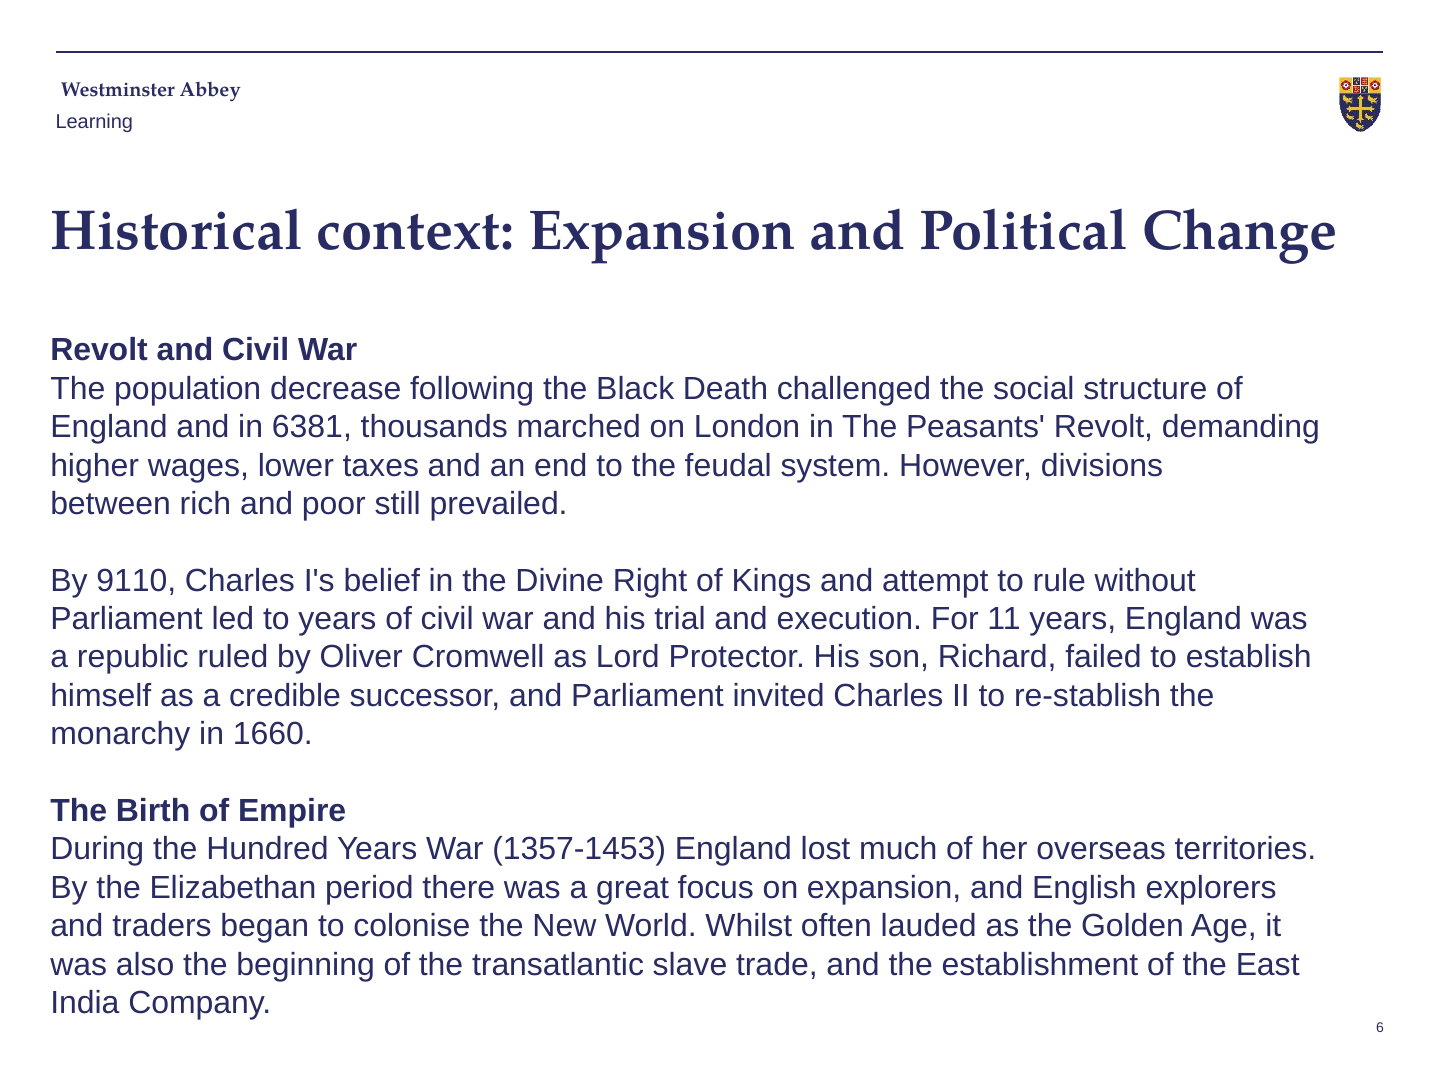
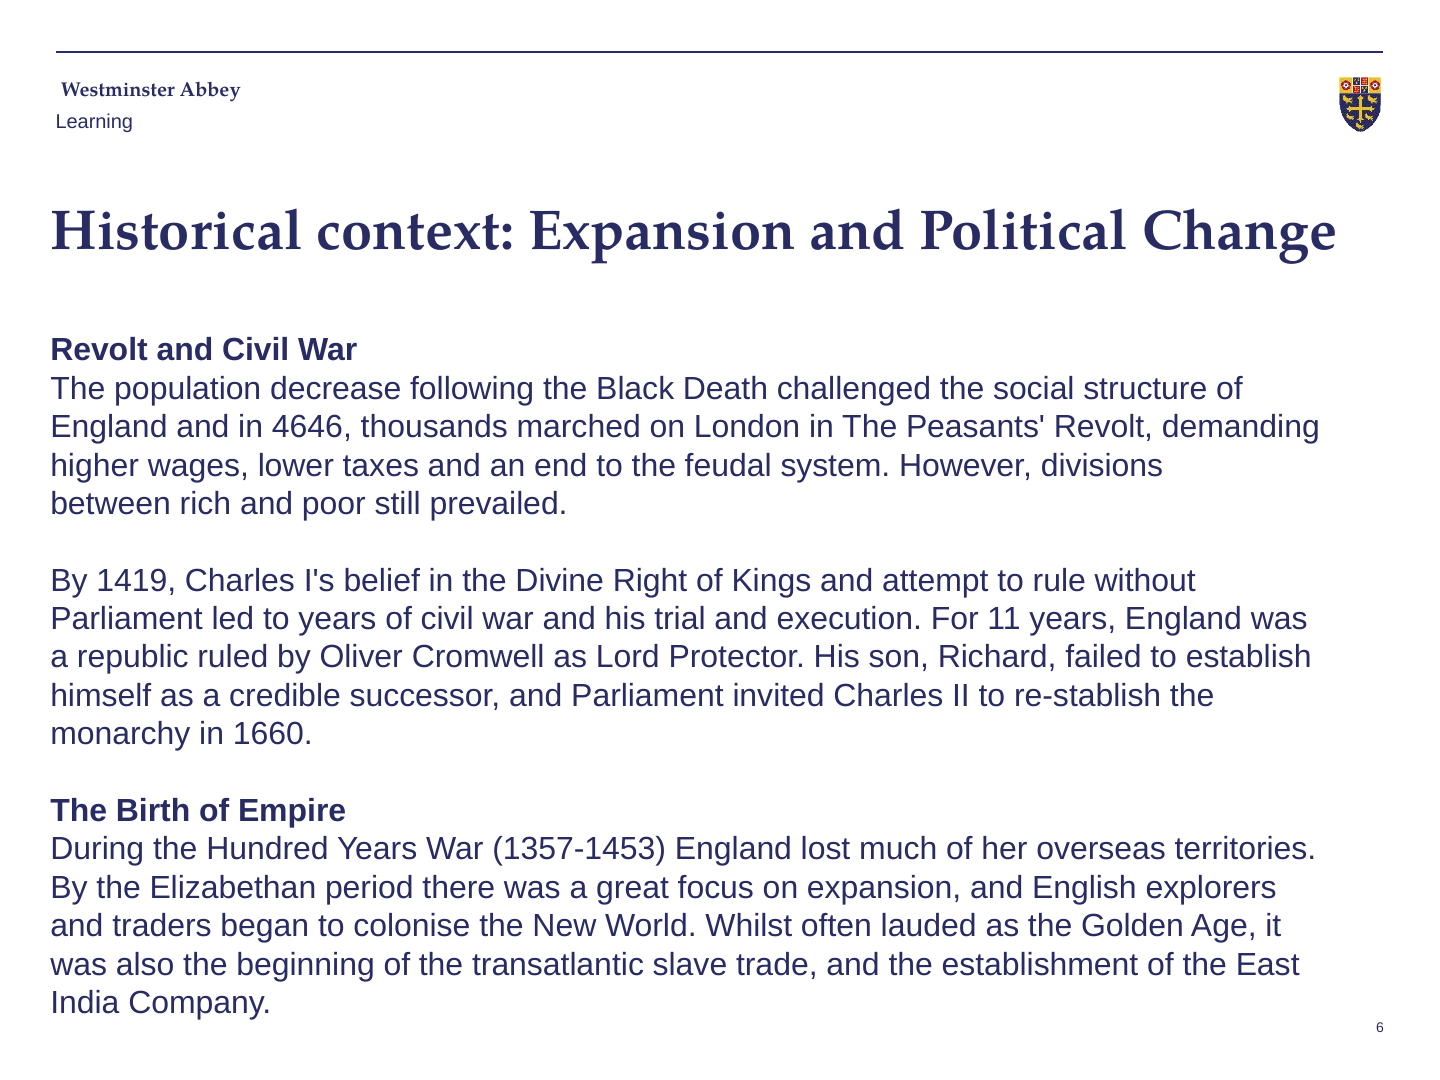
6381: 6381 -> 4646 (312, 427)
9110: 9110 -> 1419 (136, 581)
